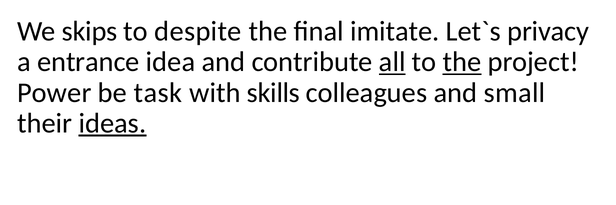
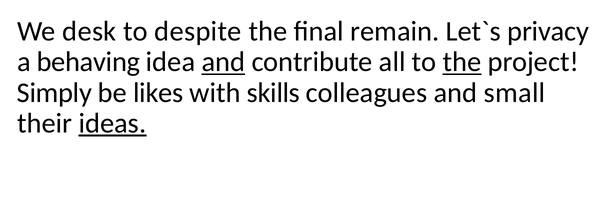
skips: skips -> desk (89, 31)
imitate: imitate -> remain (395, 31)
entrance: entrance -> behaving (88, 62)
and underline: none -> present (223, 62)
all underline: present -> none (392, 62)
Power: Power -> Simply (54, 93)
task: task -> likes (158, 93)
